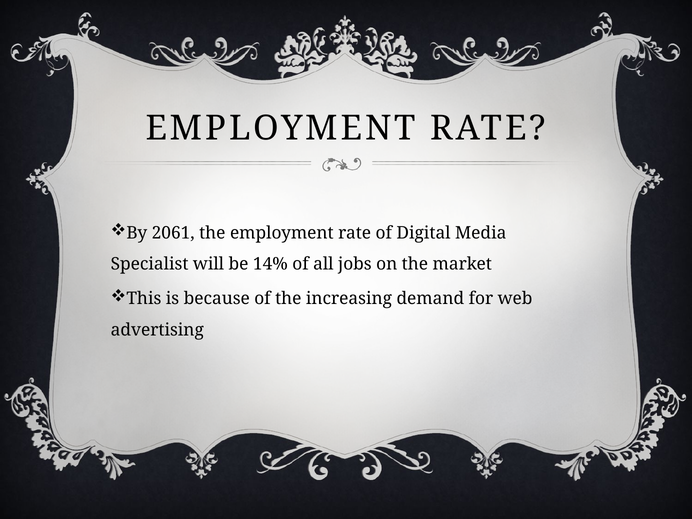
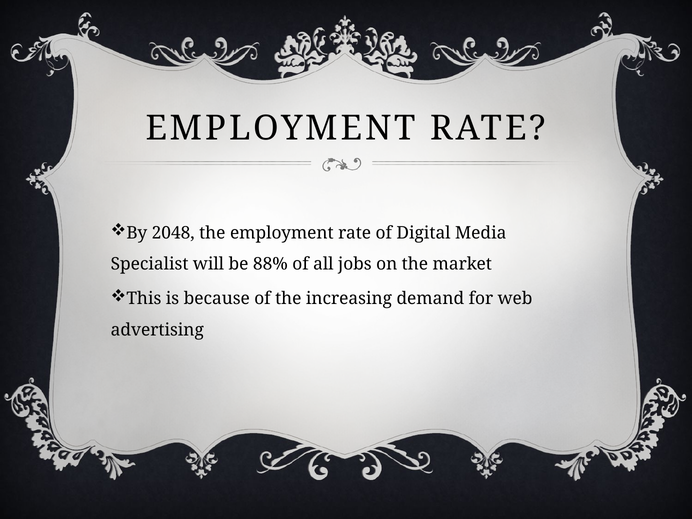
2061: 2061 -> 2048 (173, 233)
14%: 14% -> 88% (270, 264)
